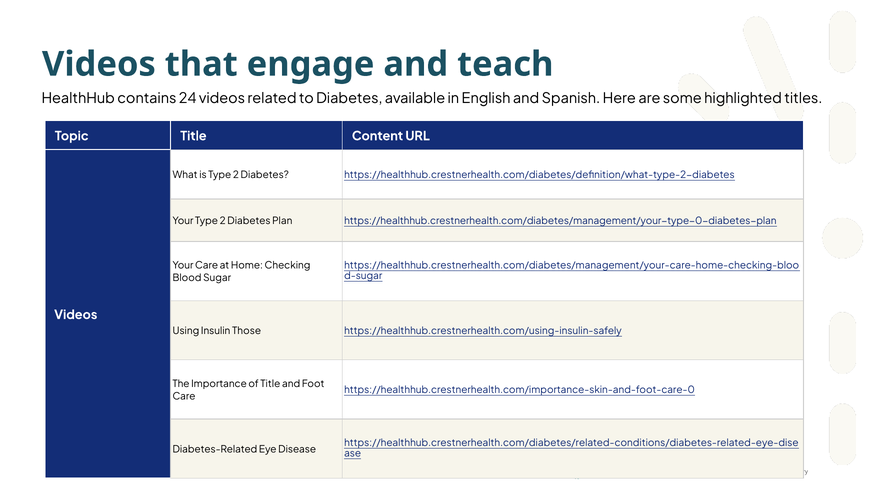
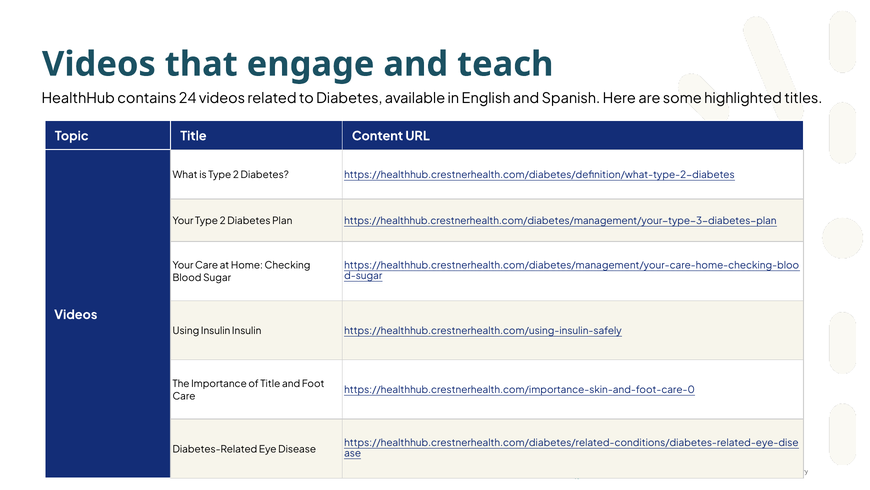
https://healthhub.crestnerhealth.com/diabetes/management/your-type-0-diabetes-plan: https://healthhub.crestnerhealth.com/diabetes/management/your-type-0-diabetes-plan -> https://healthhub.crestnerhealth.com/diabetes/management/your-type-3-diabetes-plan (560, 221)
Insulin Those: Those -> Insulin (247, 331)
